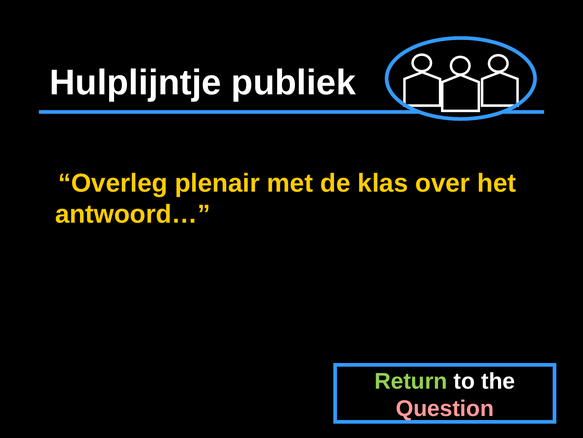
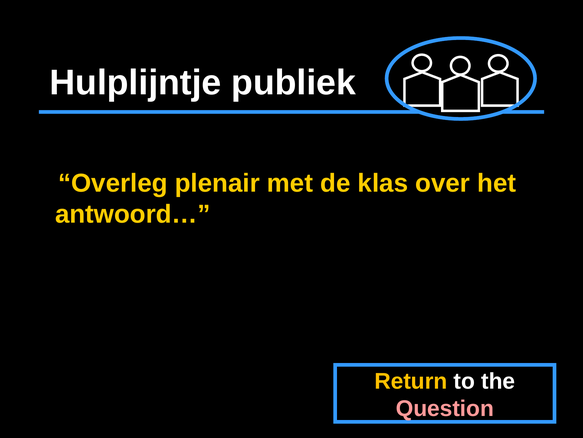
Return colour: light green -> yellow (411, 381)
